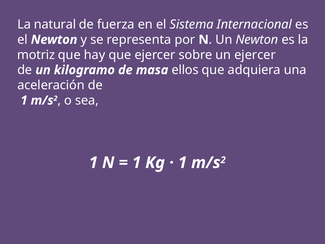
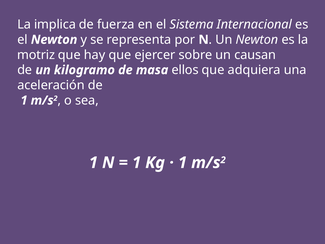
natural: natural -> implica (55, 24)
un ejercer: ejercer -> causan (255, 55)
